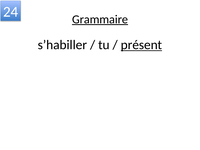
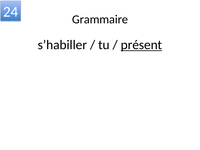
Grammaire underline: present -> none (100, 19)
